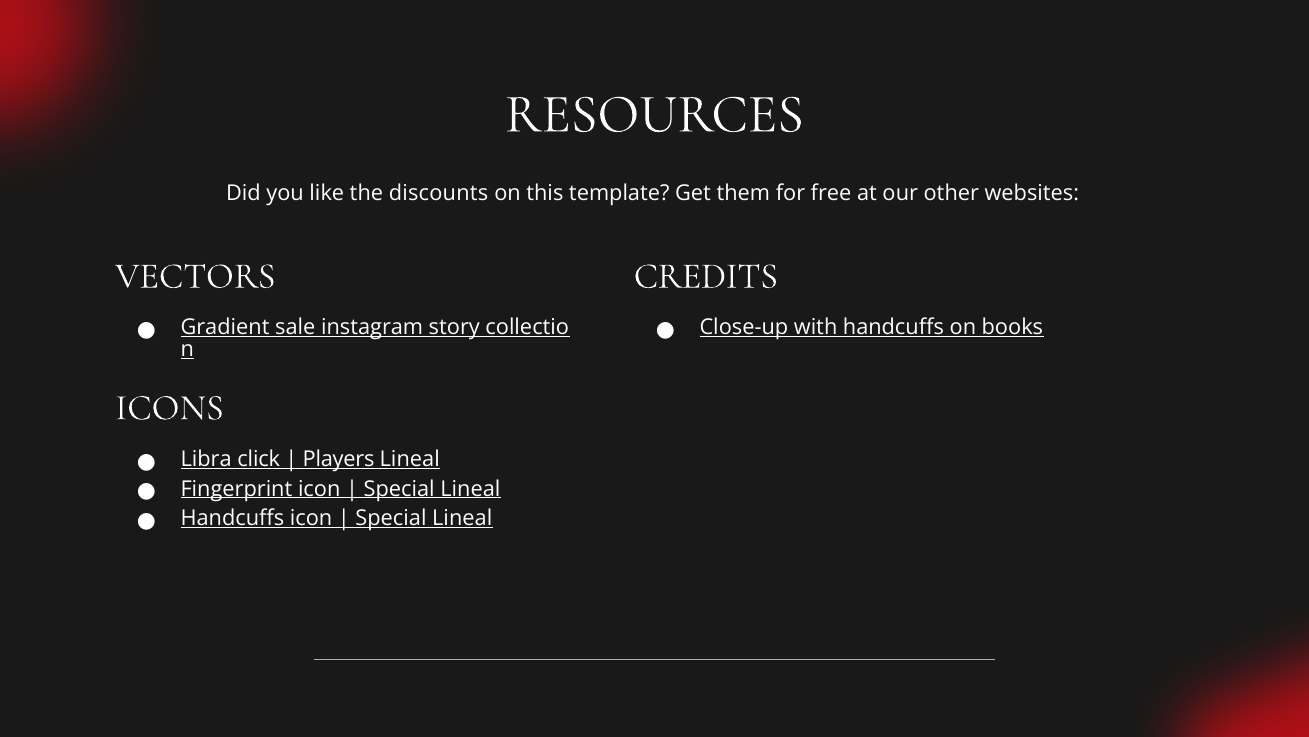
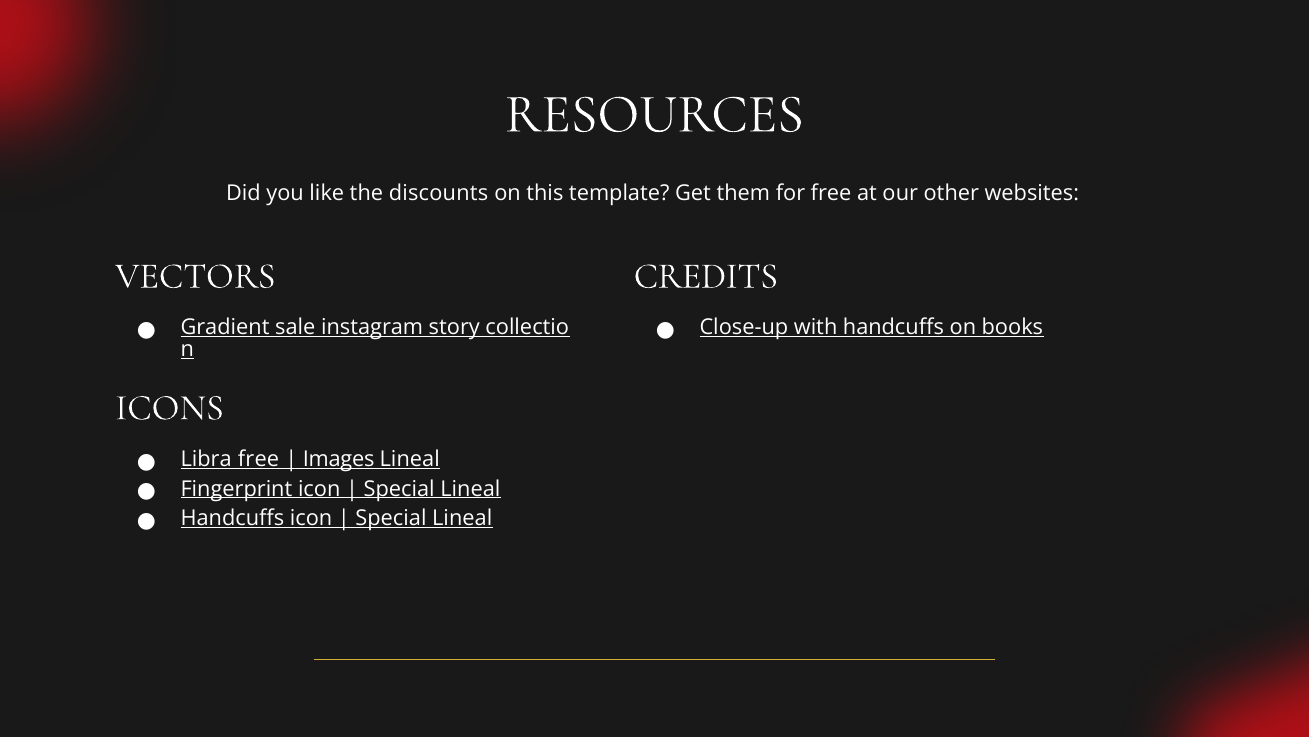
Libra click: click -> free (259, 459)
Players: Players -> Images (339, 459)
